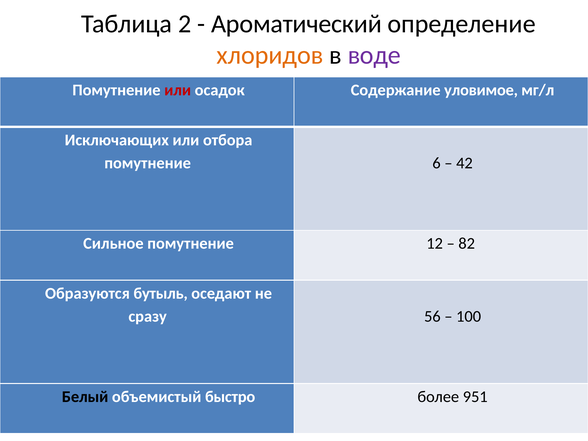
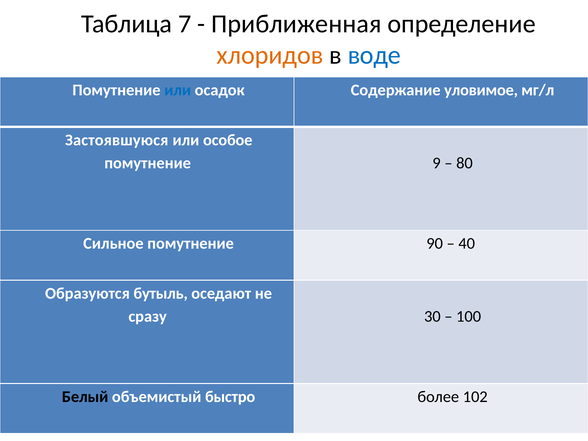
2: 2 -> 7 (185, 24)
Ароматический: Ароматический -> Приближенная (296, 24)
воде colour: purple -> blue (374, 55)
или colour: red -> blue (178, 90)
Исключающих: Исключающих -> Застоявшуюся (117, 140)
отбора: отбора -> особое (228, 140)
6: 6 -> 9 (437, 163)
42: 42 -> 80 (464, 163)
12: 12 -> 90 (435, 243)
82: 82 -> 40 (467, 243)
56: 56 -> 30 (432, 316)
951: 951 -> 102 (475, 397)
